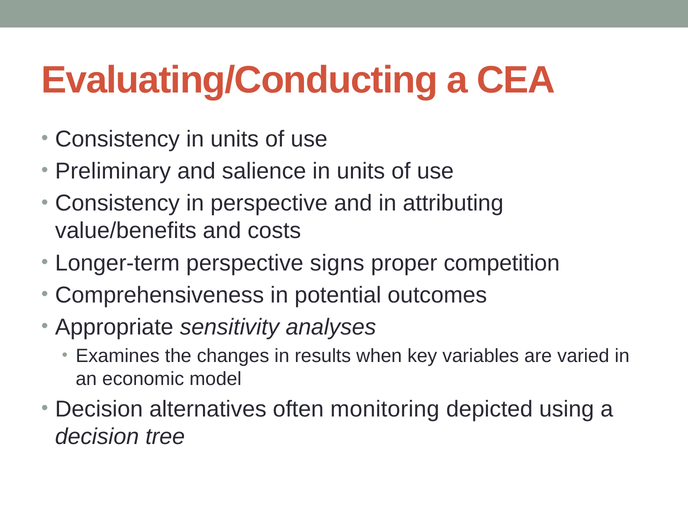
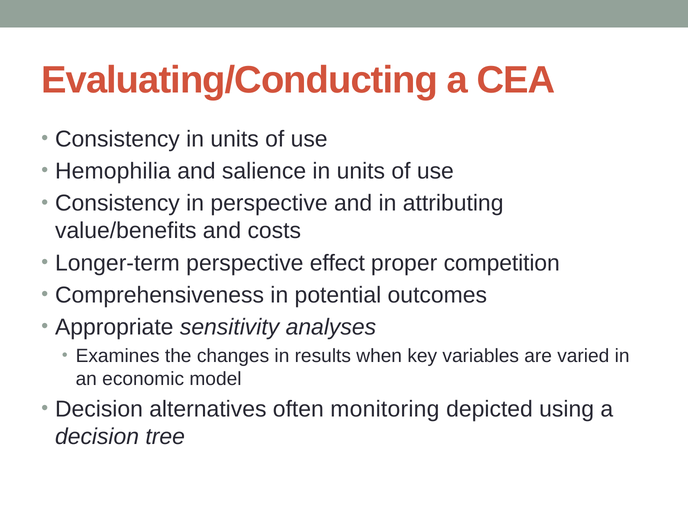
Preliminary: Preliminary -> Hemophilia (113, 171)
signs: signs -> effect (337, 263)
